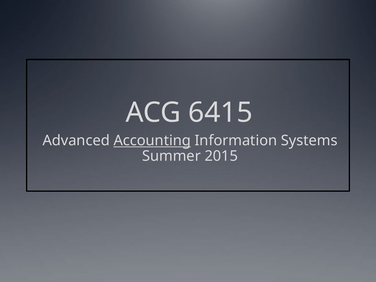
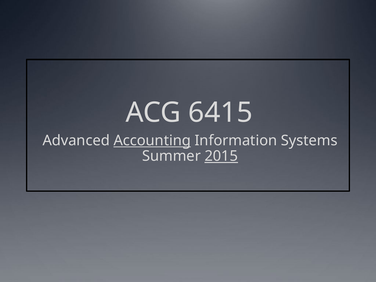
2015 underline: none -> present (221, 156)
